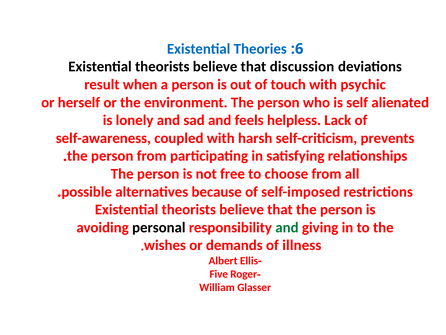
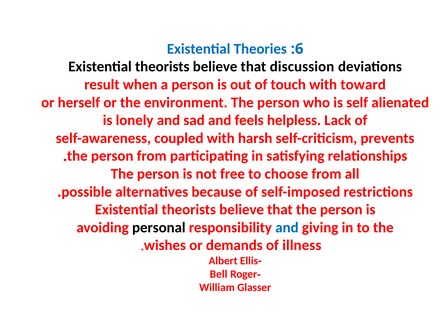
psychic: psychic -> toward (363, 84)
and colour: green -> blue (287, 227)
Five: Five -> Bell (219, 274)
